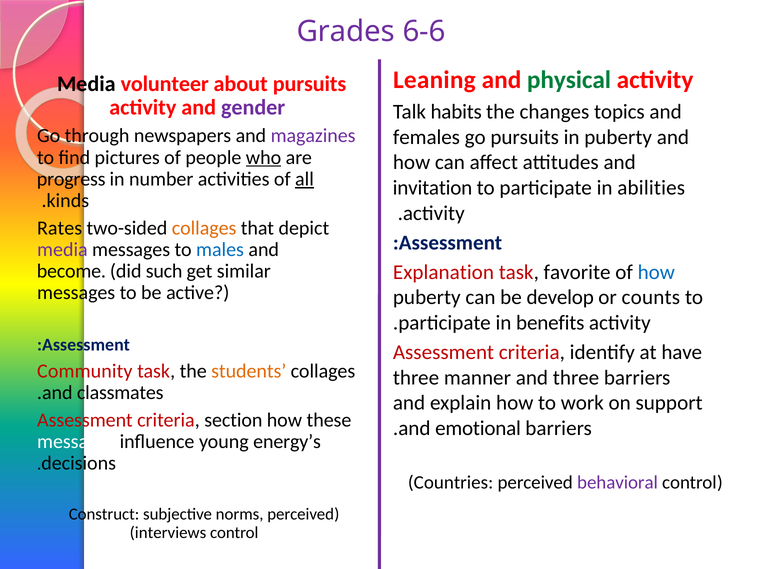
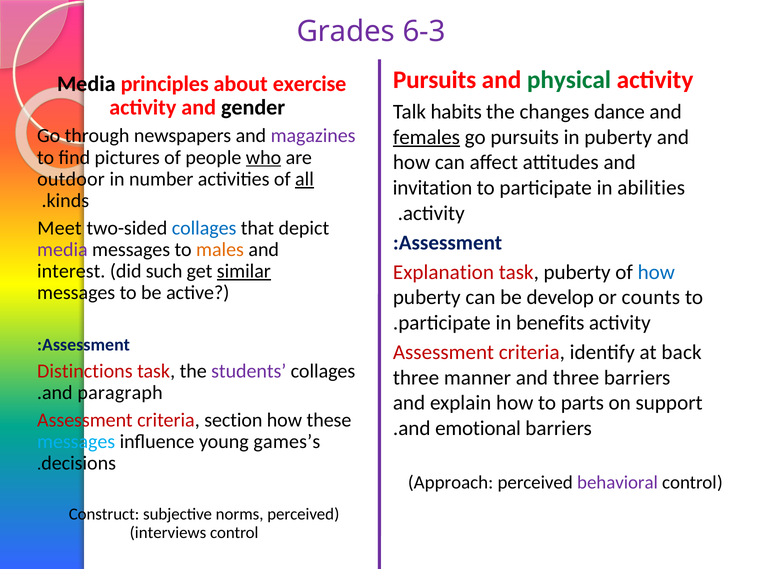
6-6: 6-6 -> 6-3 (424, 32)
Leaning: Leaning -> Pursuits (435, 80)
volunteer: volunteer -> principles (165, 84)
about pursuits: pursuits -> exercise (310, 84)
gender colour: purple -> black (253, 108)
topics: topics -> dance (619, 112)
females underline: none -> present (426, 137)
progress: progress -> outdoor (71, 179)
Rates: Rates -> Meet (60, 228)
collages colour: orange -> blue (204, 228)
males colour: blue -> orange (220, 250)
become: become -> interest (71, 271)
similar underline: none -> present (244, 271)
task favorite: favorite -> puberty (577, 272)
have: have -> back (682, 352)
Community: Community -> Distinctions (85, 371)
students colour: orange -> purple (249, 371)
classmates: classmates -> paragraph (120, 393)
work: work -> parts (582, 403)
messages colour: white -> light blue (76, 442)
energy’s: energy’s -> games’s (287, 442)
Countries: Countries -> Approach (453, 483)
